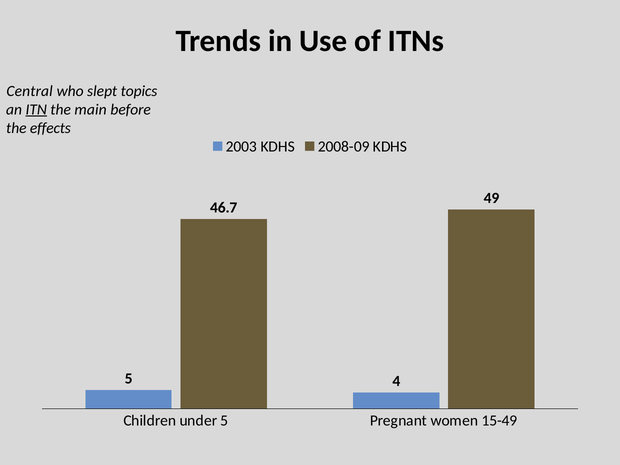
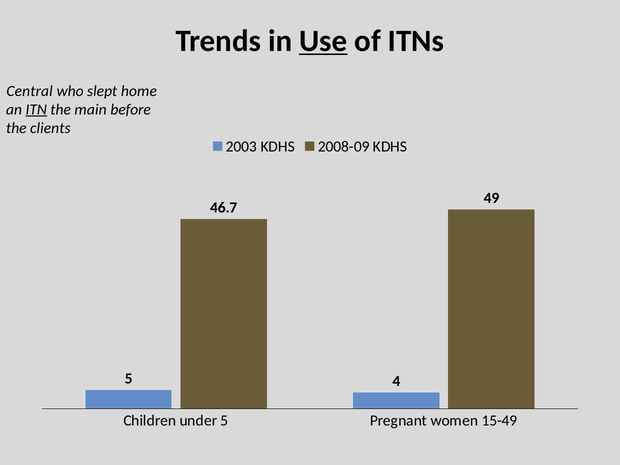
Use underline: none -> present (323, 41)
topics: topics -> home (139, 91)
effects: effects -> clients (50, 128)
